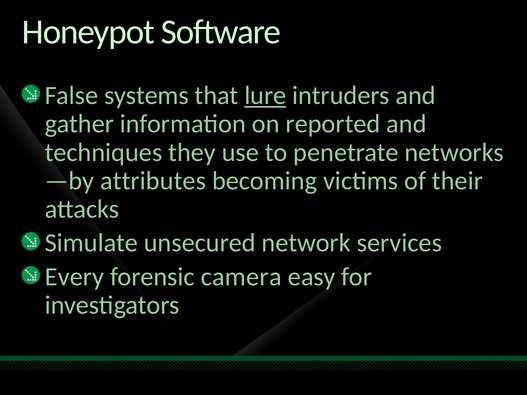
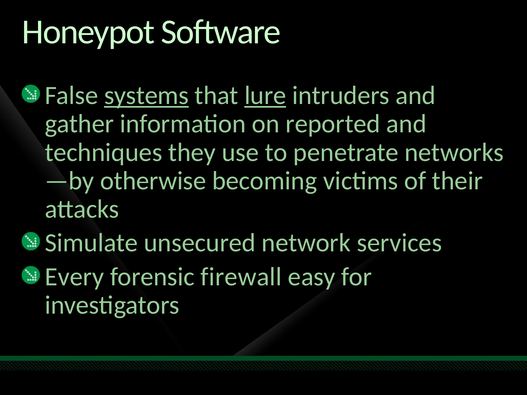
systems underline: none -> present (146, 96)
attributes: attributes -> otherwise (153, 181)
camera: camera -> firewall (241, 277)
